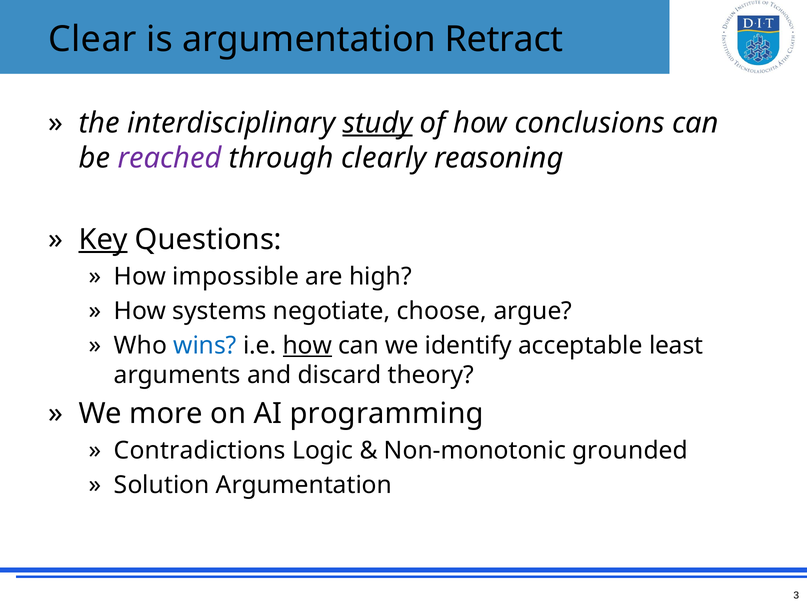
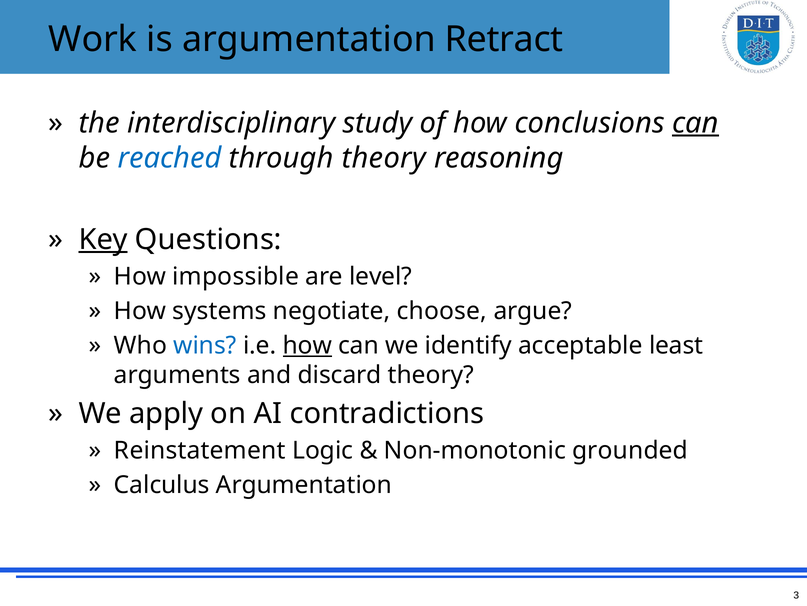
Clear: Clear -> Work (93, 39)
study underline: present -> none (378, 123)
can underline: none -> present (696, 123)
reached colour: purple -> blue (170, 158)
through clearly: clearly -> theory (384, 158)
high: high -> level (381, 276)
more: more -> apply (166, 413)
programming: programming -> contradictions (387, 413)
Contradictions: Contradictions -> Reinstatement (200, 450)
Solution: Solution -> Calculus (162, 485)
